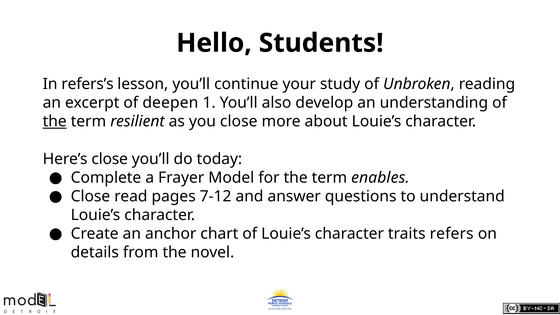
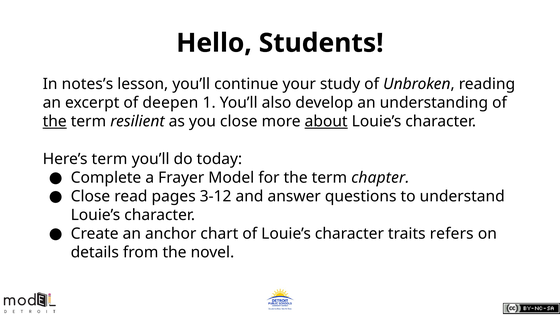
refers’s: refers’s -> notes’s (87, 84)
about underline: none -> present (326, 122)
Here’s close: close -> term (110, 159)
enables: enables -> chapter (380, 178)
7-12: 7-12 -> 3-12 (216, 196)
